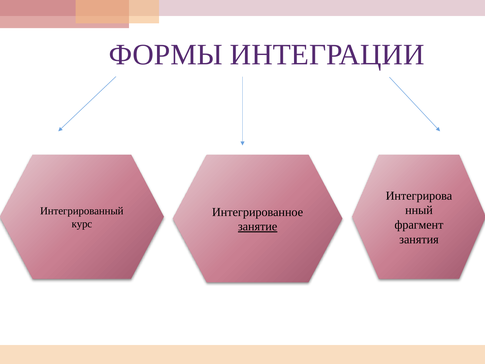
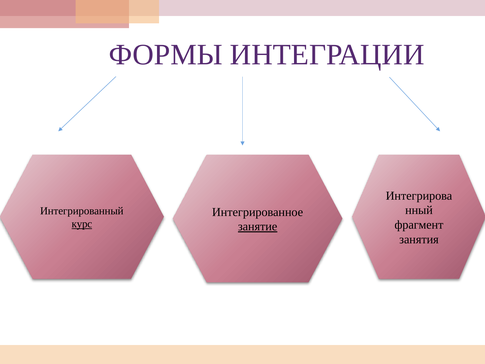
курс underline: none -> present (82, 224)
